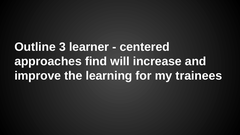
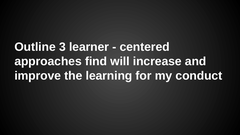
trainees: trainees -> conduct (199, 76)
